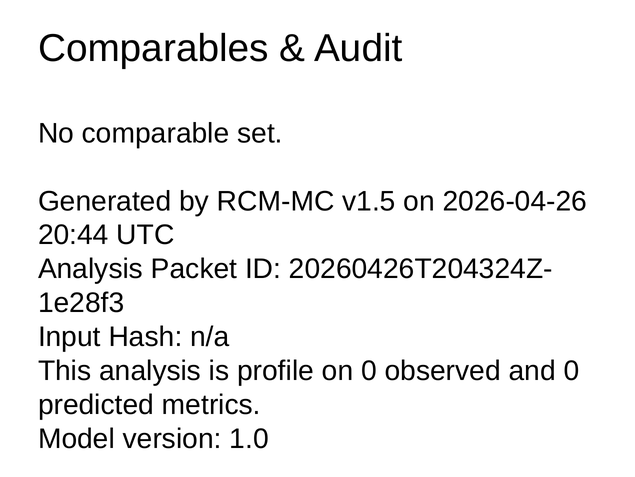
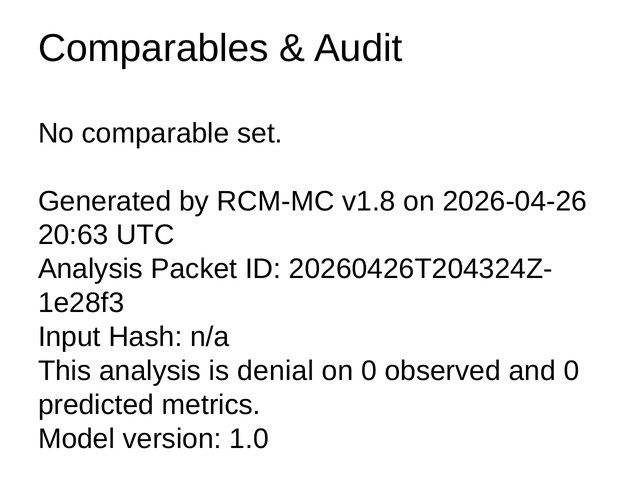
v1.5: v1.5 -> v1.8 (369, 201)
20:44: 20:44 -> 20:63 (73, 235)
profile: profile -> denial (275, 370)
